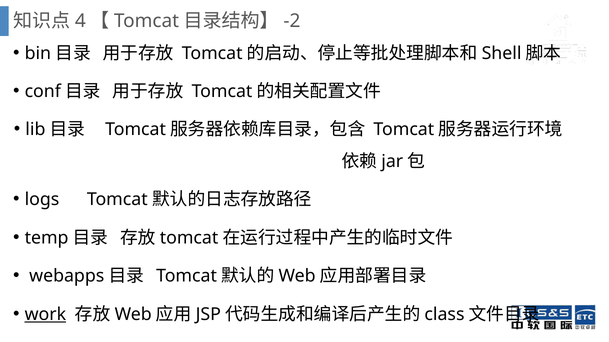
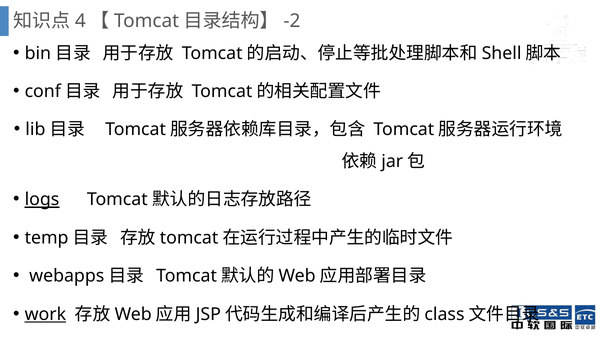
logs underline: none -> present (42, 200)
